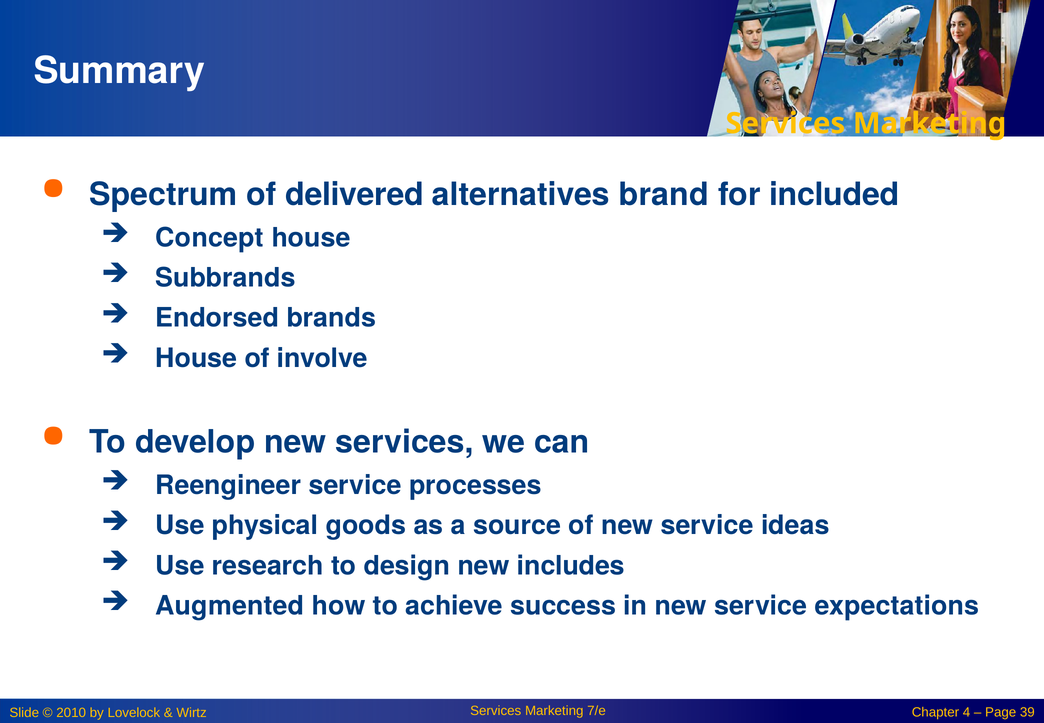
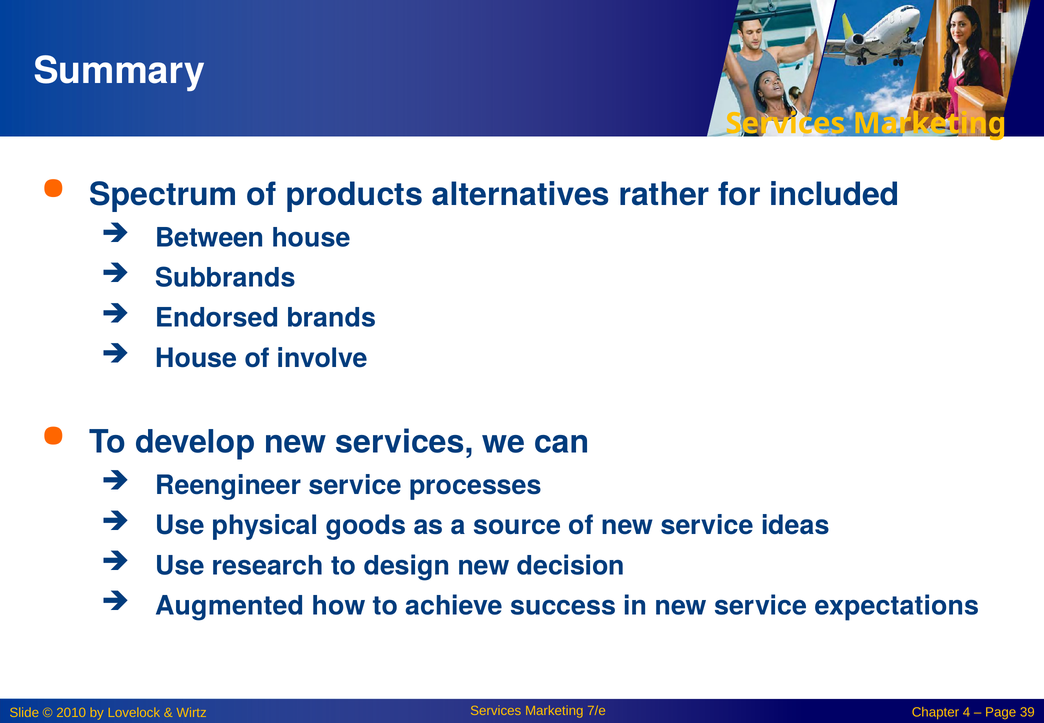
delivered: delivered -> products (354, 195)
brand: brand -> rather (664, 195)
Concept: Concept -> Between (210, 238)
includes: includes -> decision (571, 566)
